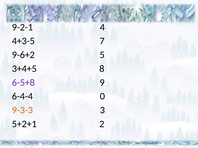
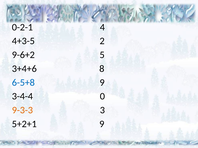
9-2-1: 9-2-1 -> 0-2-1 (22, 27)
7: 7 -> 2 (102, 41)
3+4+5: 3+4+5 -> 3+4+6 (24, 69)
6-5+8 colour: purple -> blue (23, 83)
6-4-4: 6-4-4 -> 3-4-4 (22, 97)
5+2+1 2: 2 -> 9 (102, 124)
